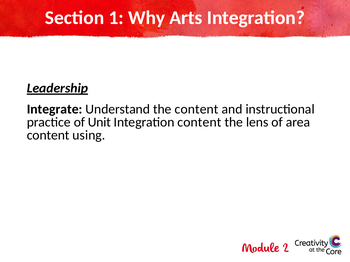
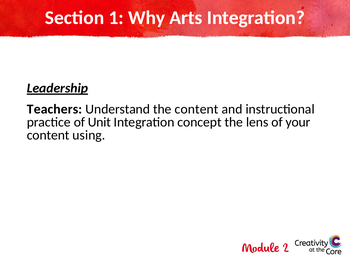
Integrate: Integrate -> Teachers (55, 109)
Integration content: content -> concept (200, 122)
area: area -> your (298, 122)
